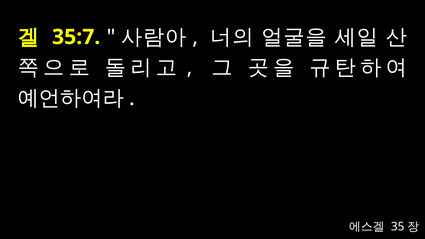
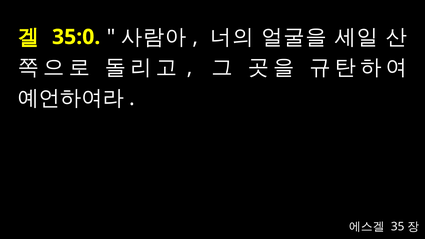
35:7: 35:7 -> 35:0 (76, 37)
